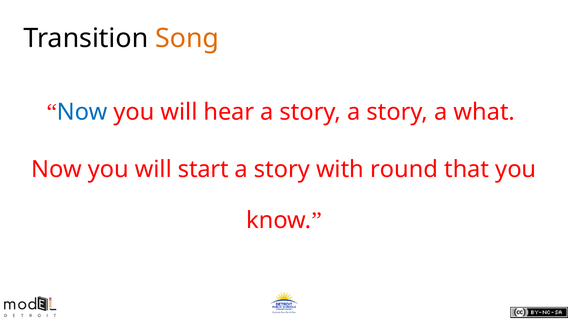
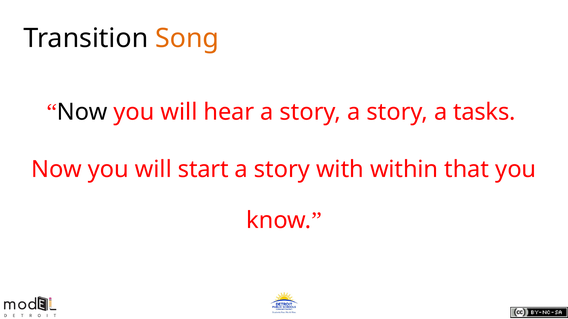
Now colour: blue -> black (82, 112)
what: what -> tasks (484, 112)
round: round -> within (404, 170)
